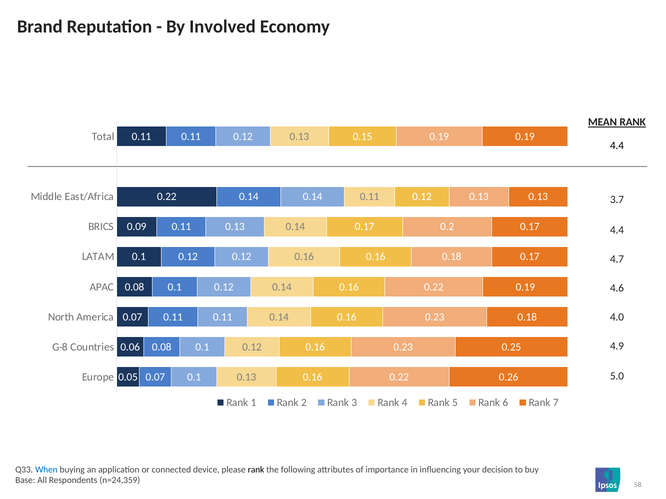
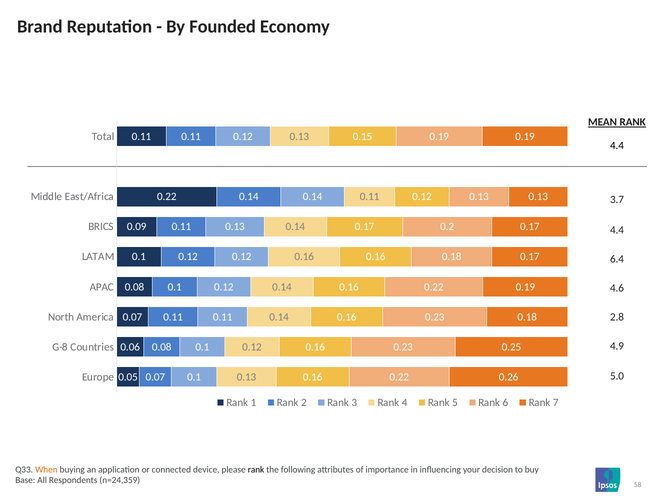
Involved: Involved -> Founded (223, 27)
4.7: 4.7 -> 6.4 (617, 259)
4.0: 4.0 -> 2.8 (617, 317)
When colour: blue -> orange (46, 470)
